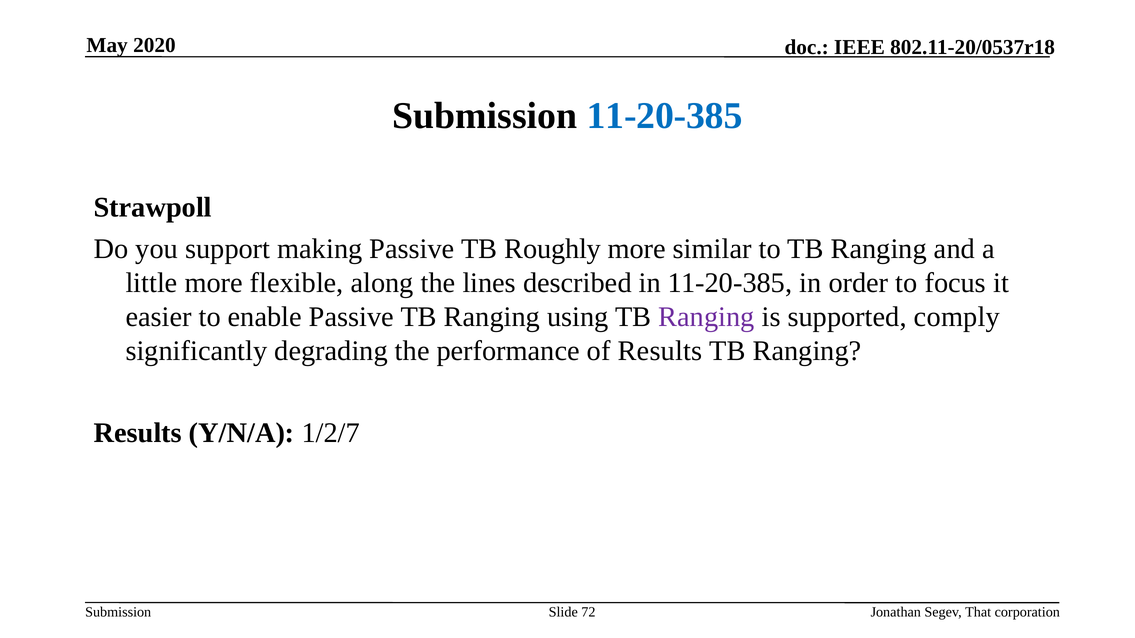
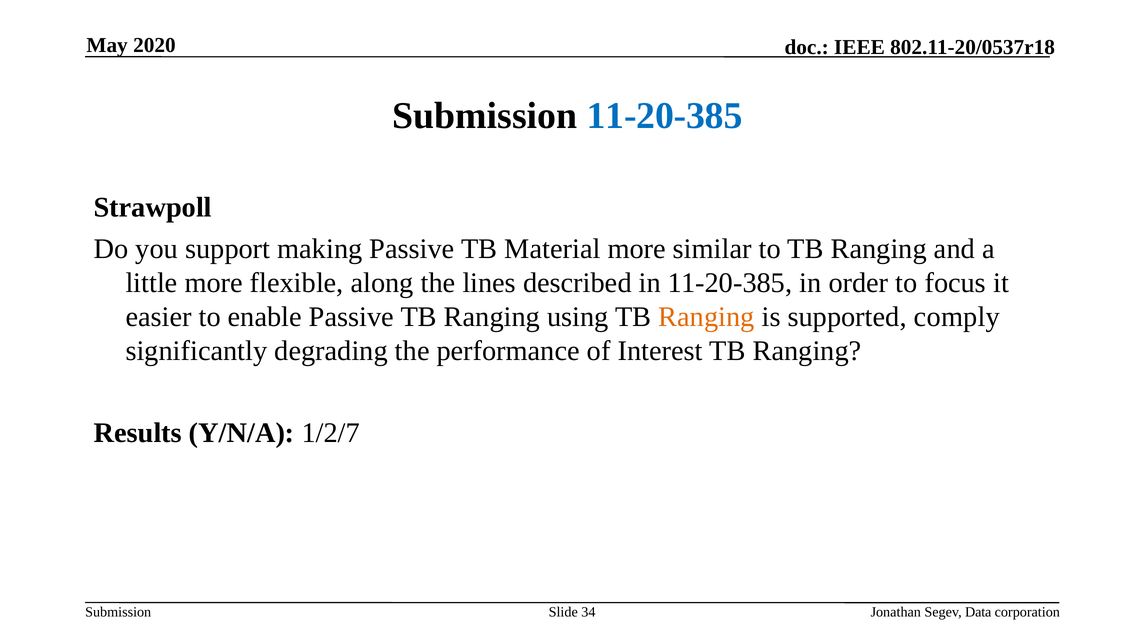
Roughly: Roughly -> Material (553, 249)
Ranging colour: purple -> orange (707, 317)
of Results: Results -> Interest (660, 351)
72: 72 -> 34 (588, 612)
That: That -> Data (978, 612)
